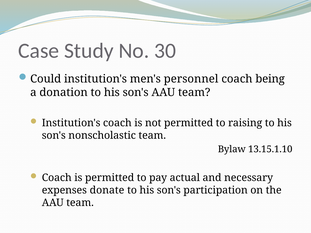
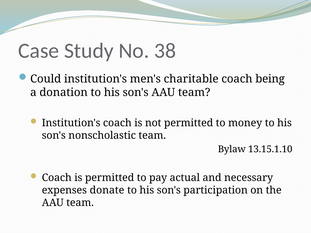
30: 30 -> 38 (165, 51)
personnel: personnel -> charitable (191, 79)
raising: raising -> money (245, 123)
